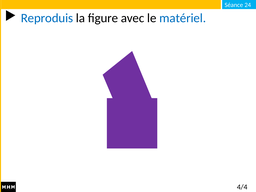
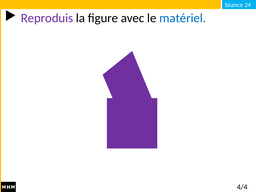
Reproduis colour: blue -> purple (47, 18)
